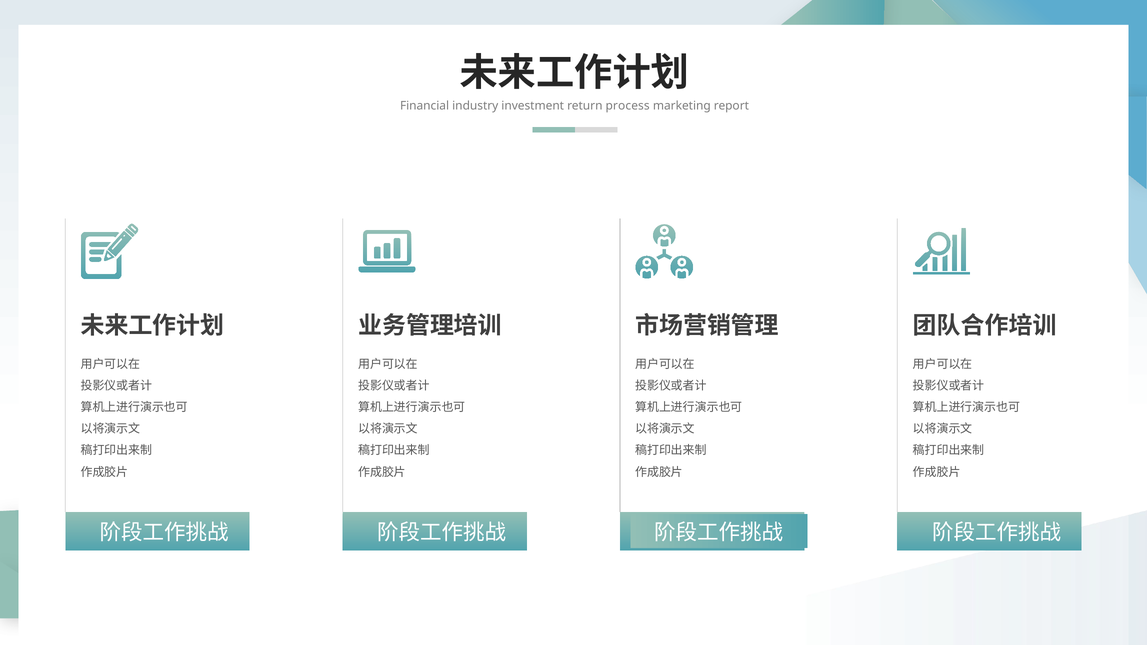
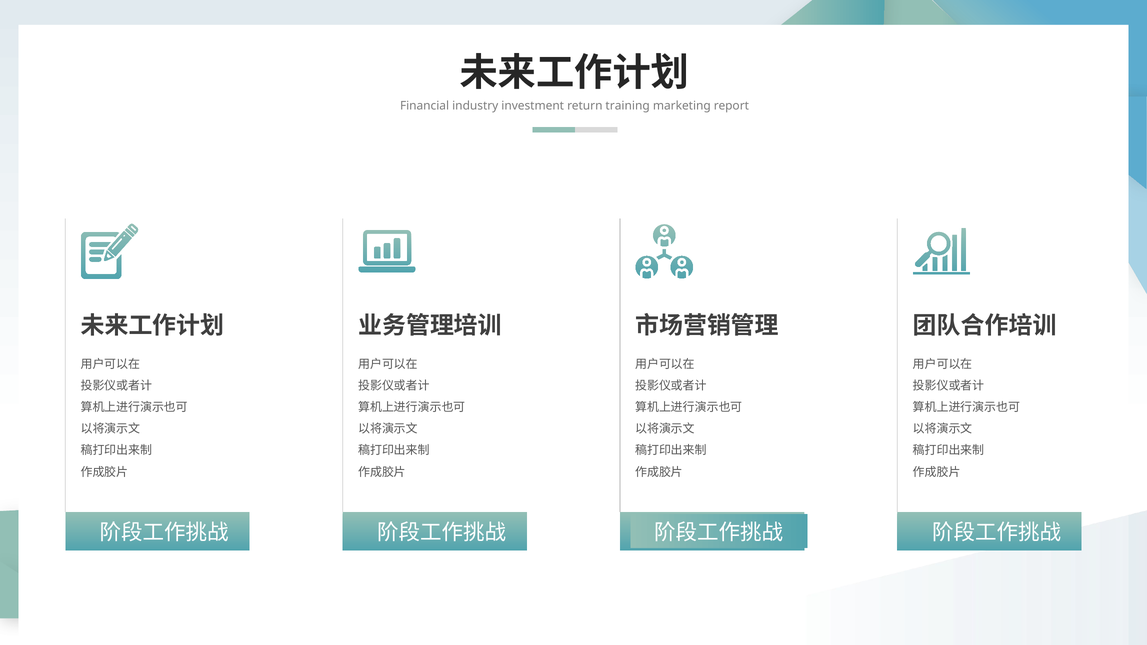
process: process -> training (628, 106)
